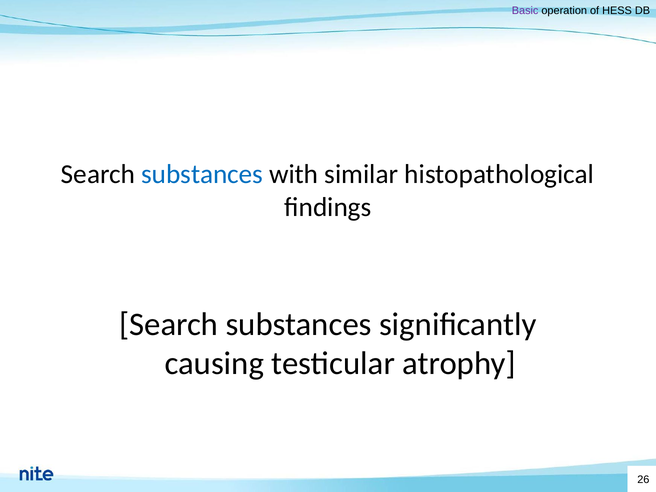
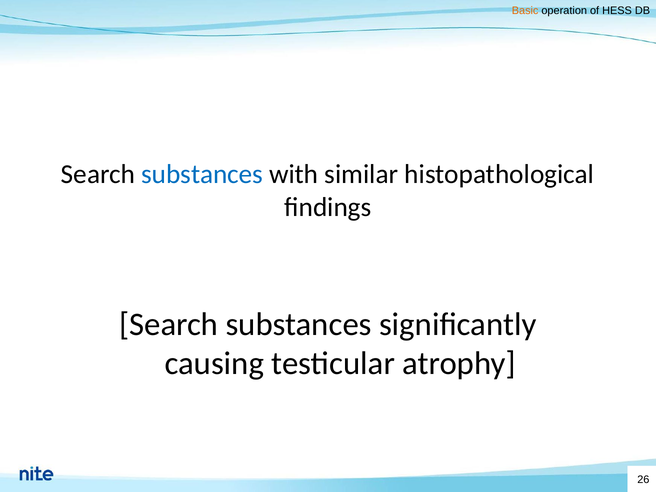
Basic colour: purple -> orange (525, 11)
